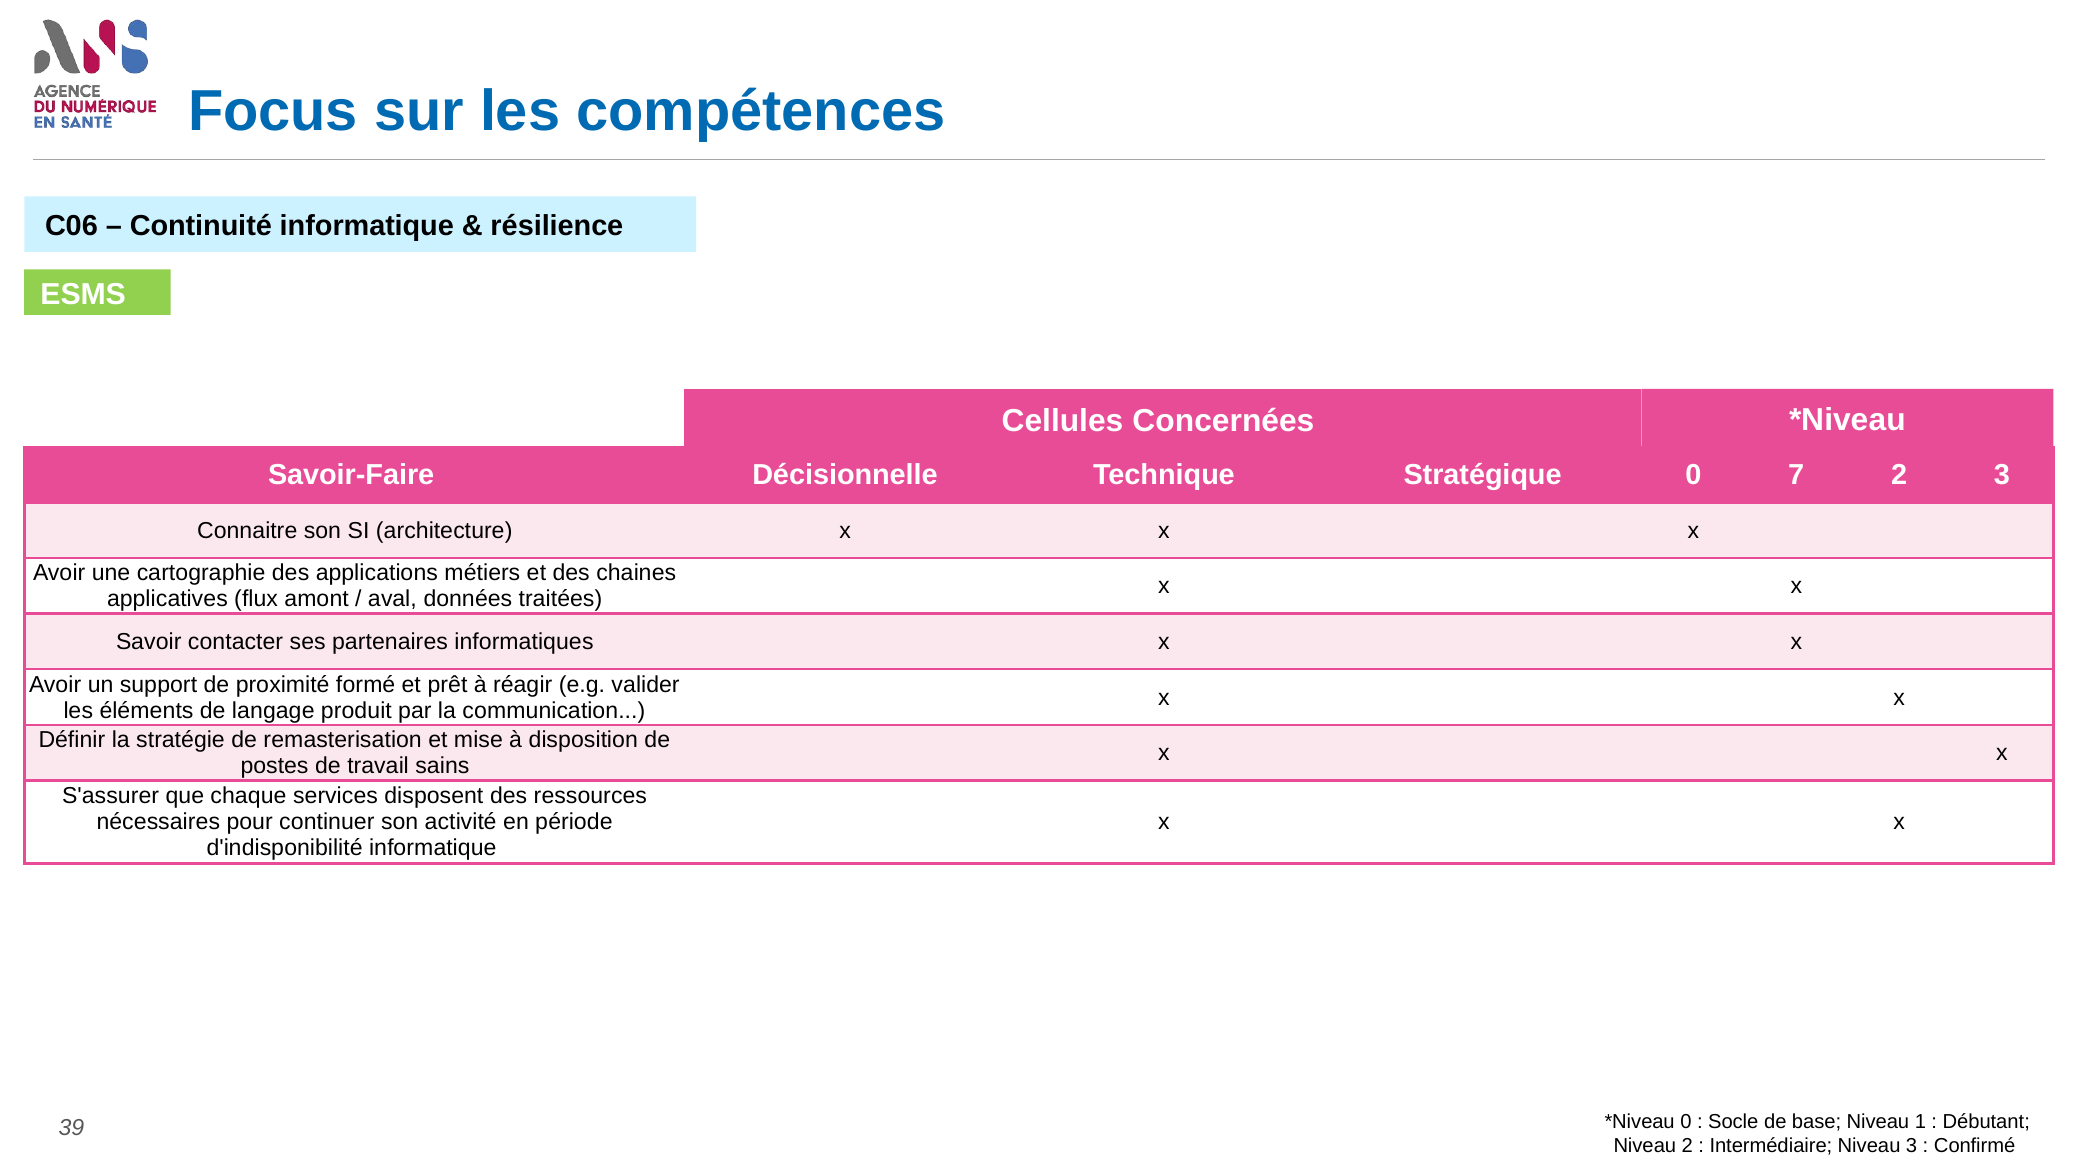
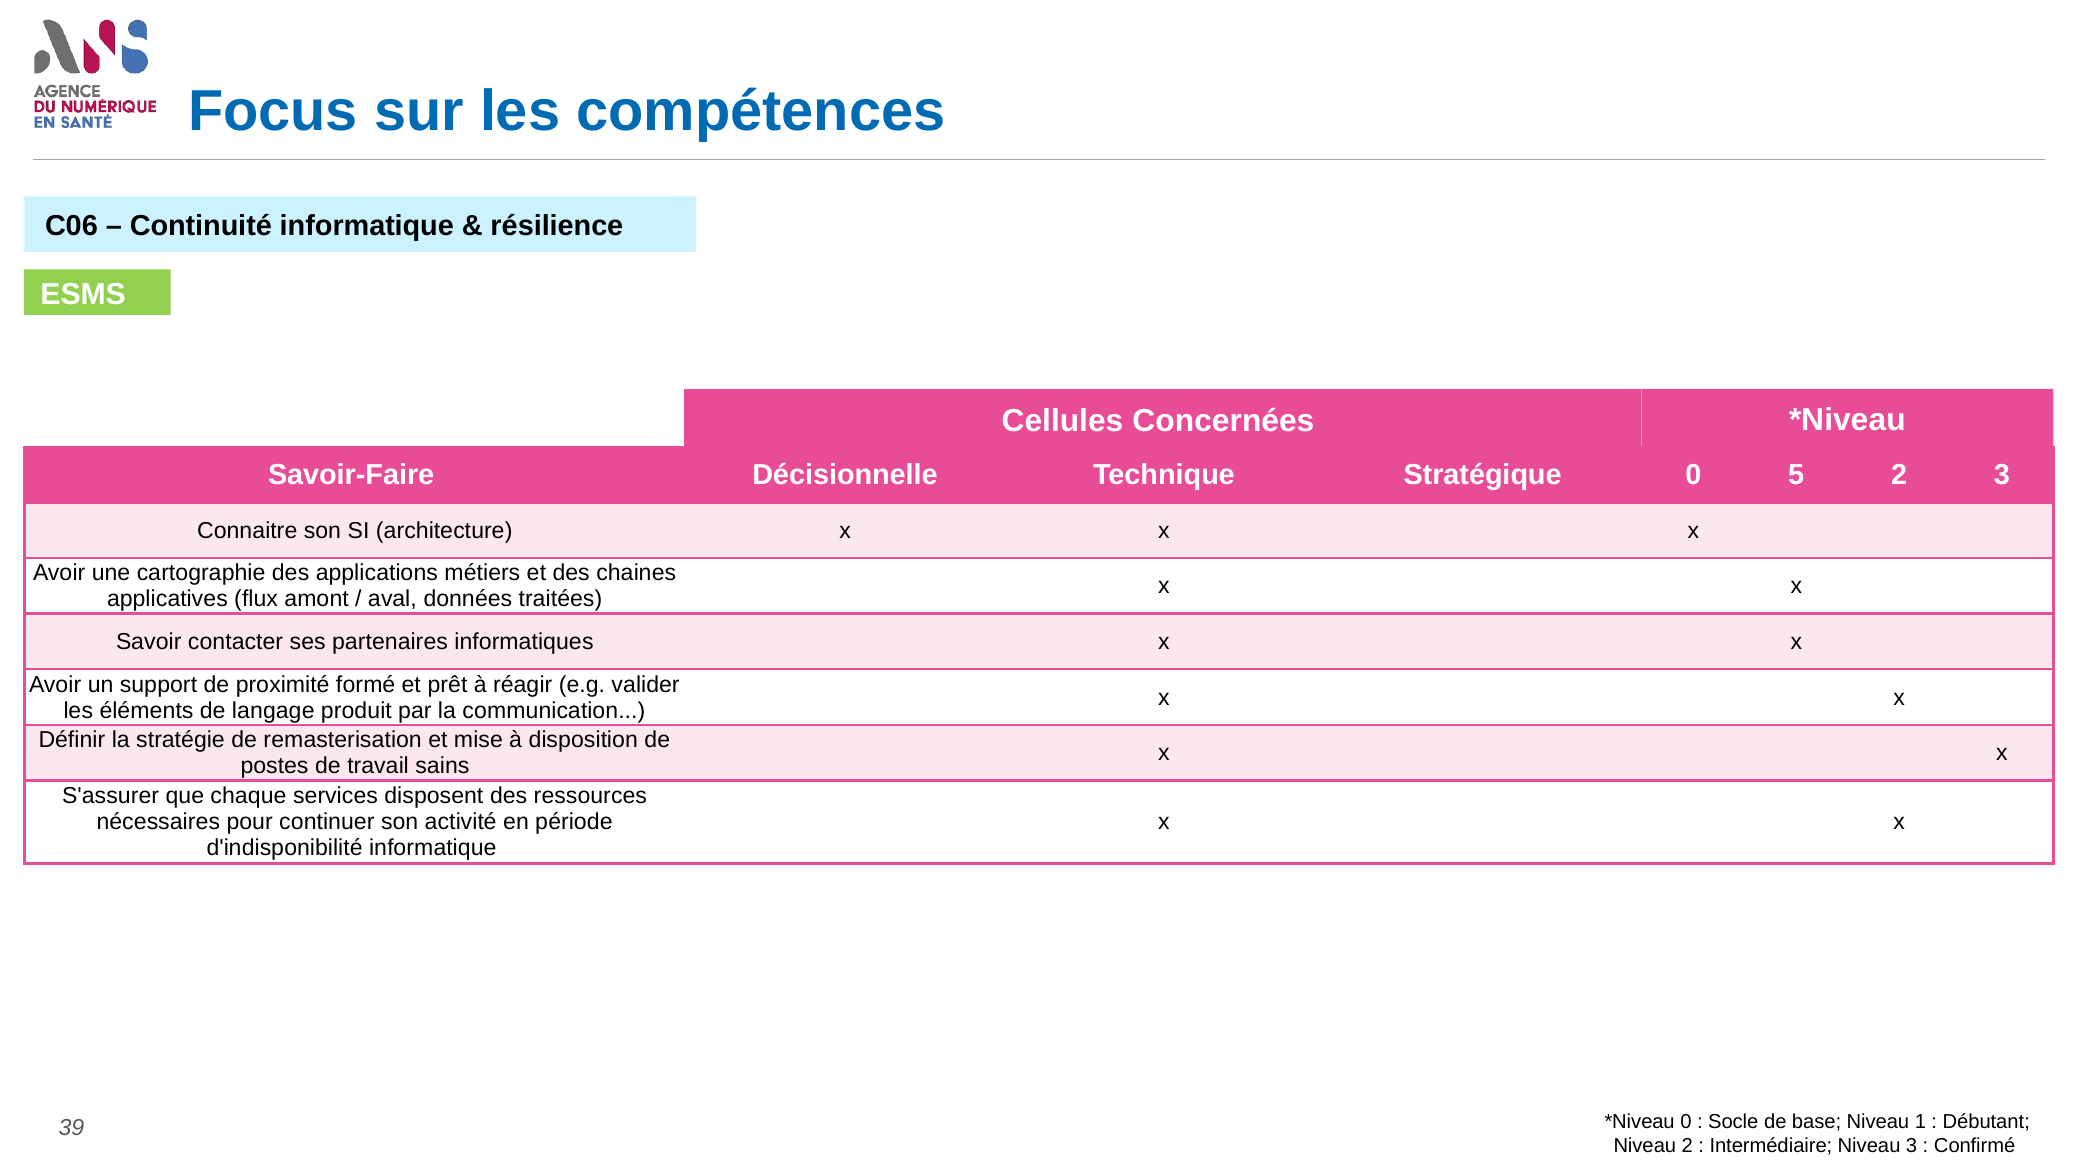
7: 7 -> 5 (1796, 475)
